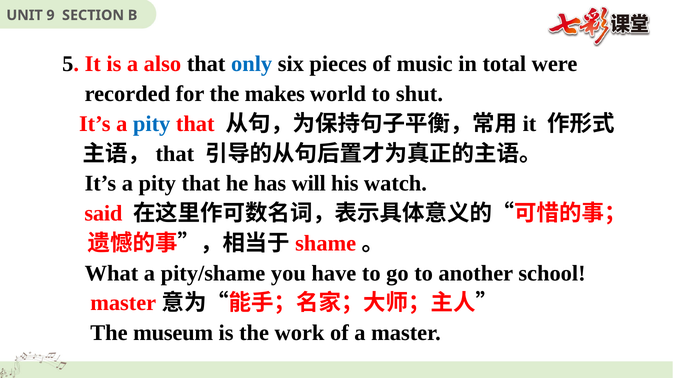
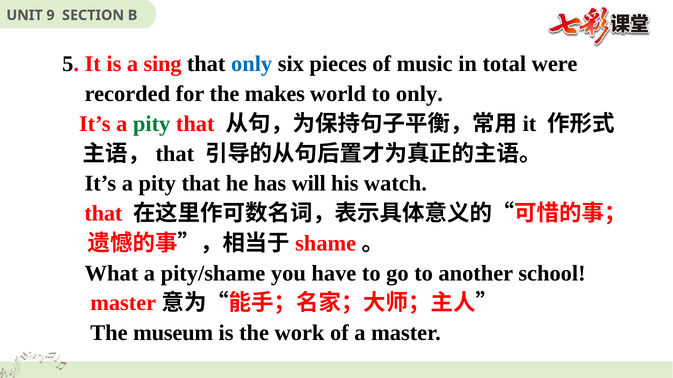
also: also -> sing (163, 64)
to shut: shut -> only (419, 94)
pity colour: blue -> green (152, 124)
said: said -> that (103, 214)
